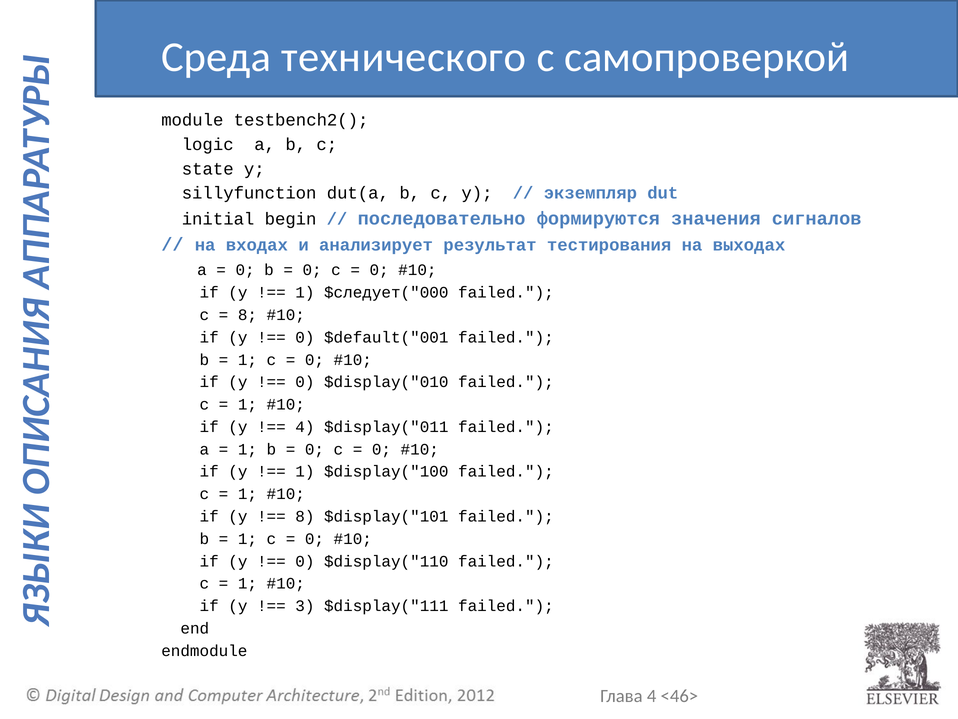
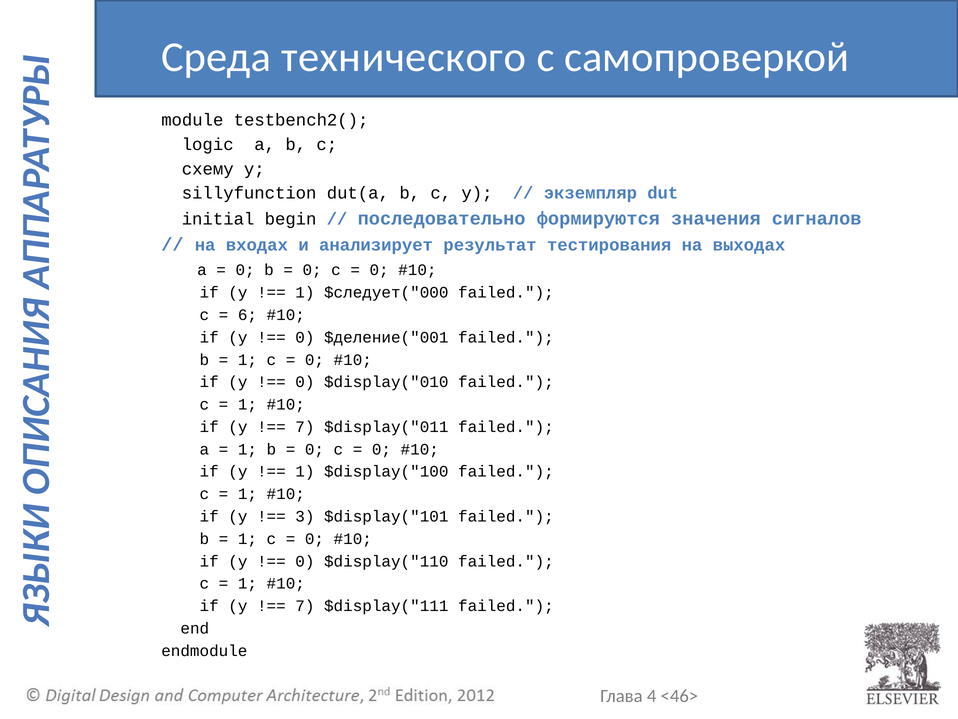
state: state -> схему (208, 169)
8: 8 -> 6 (247, 315)
$default("001: $default("001 -> $деление("001 (386, 337)
4: 4 -> 7 (305, 427)
8: 8 -> 3 (305, 516)
3: 3 -> 7 (305, 606)
